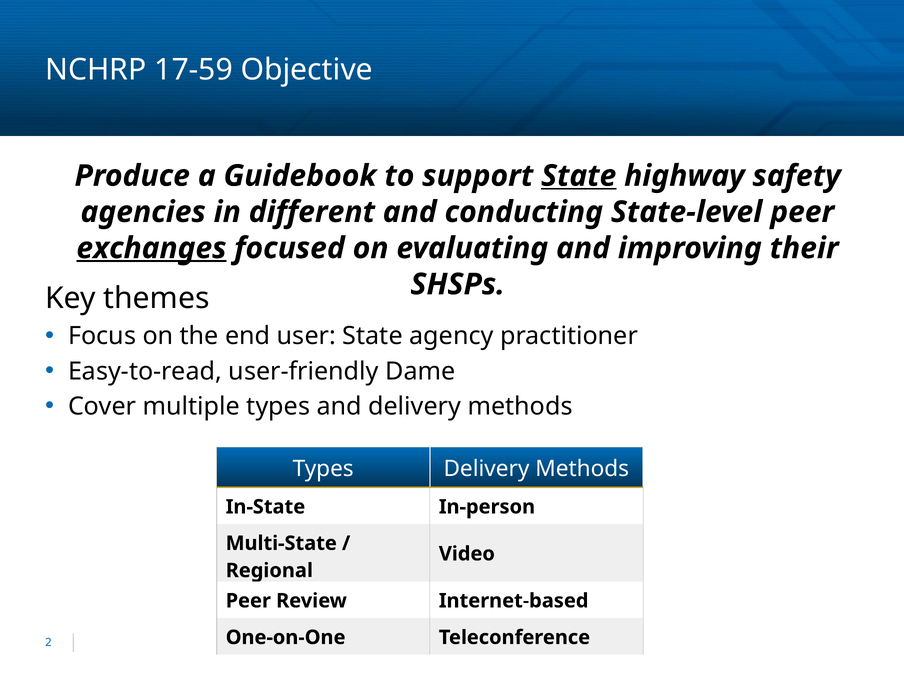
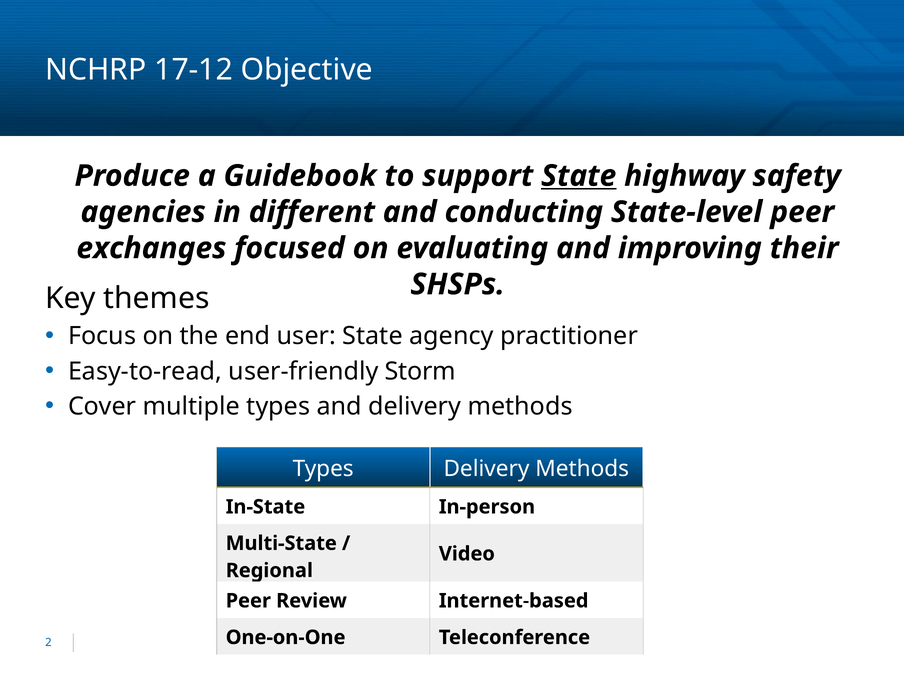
17-59: 17-59 -> 17-12 (194, 70)
exchanges underline: present -> none (151, 248)
Dame: Dame -> Storm (420, 371)
